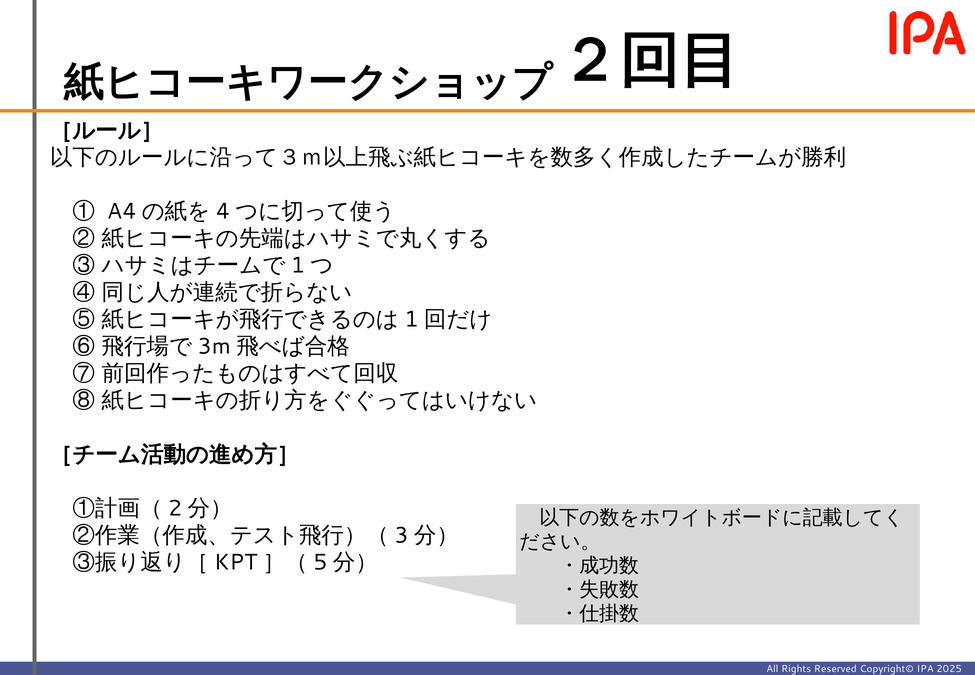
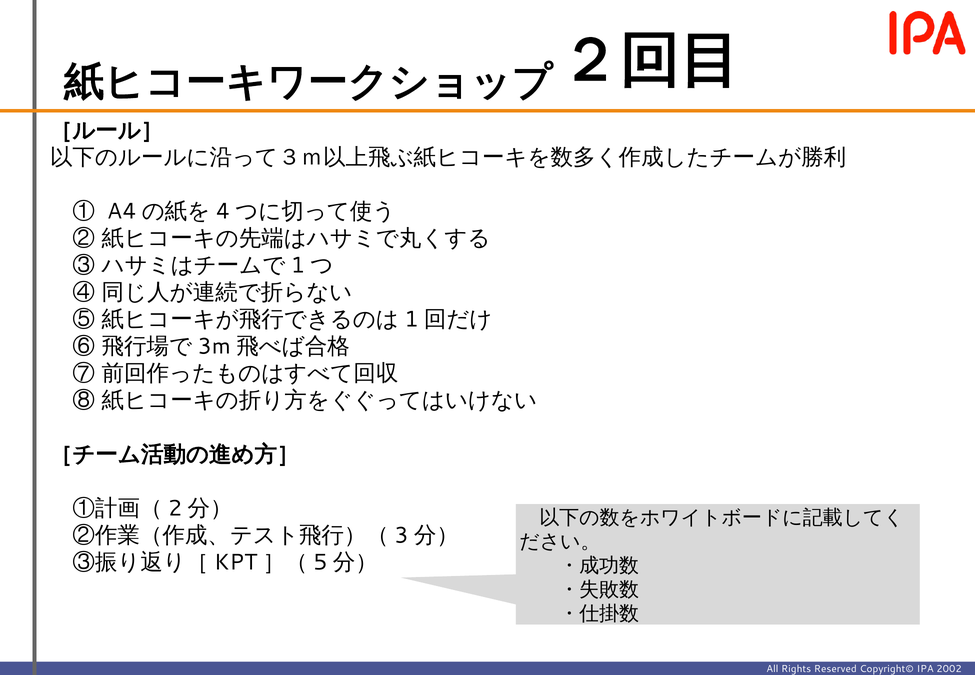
2025: 2025 -> 2002 (949, 669)
